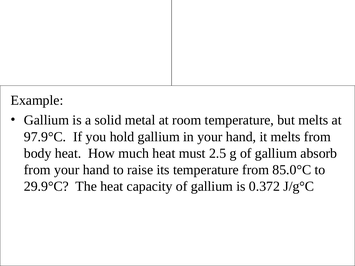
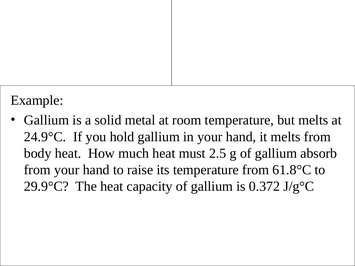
97.9°C: 97.9°C -> 24.9°C (45, 137)
85.0°C: 85.0°C -> 61.8°C (292, 170)
